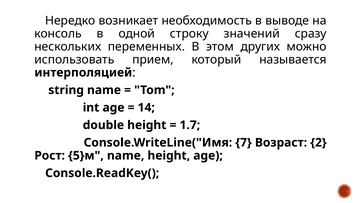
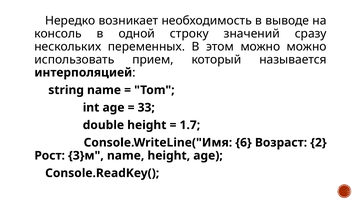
этом других: других -> можно (260, 47)
14: 14 -> 33 (146, 108)
7: 7 -> 6 (244, 143)
5}м: 5}м -> 3}м (86, 156)
